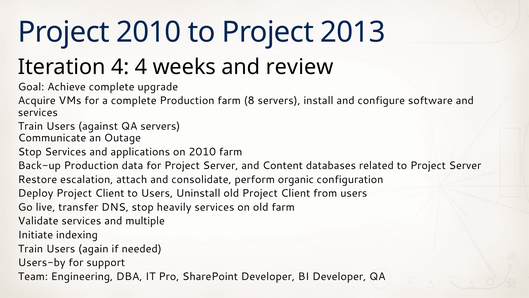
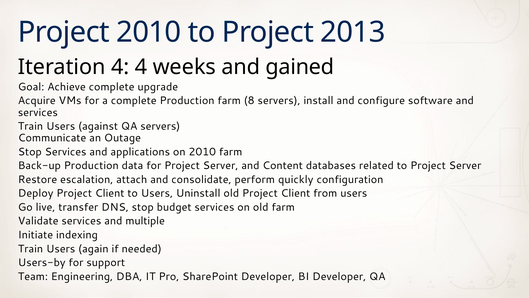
review: review -> gained (300, 67)
organic: organic -> quickly (296, 179)
heavily: heavily -> budget (174, 207)
